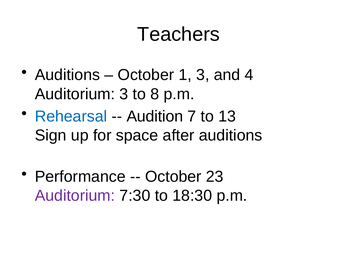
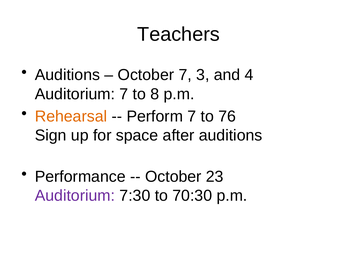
October 1: 1 -> 7 (185, 75)
Auditorium 3: 3 -> 7 (124, 94)
Rehearsal colour: blue -> orange (71, 116)
Audition: Audition -> Perform (155, 116)
13: 13 -> 76 (227, 116)
18:30: 18:30 -> 70:30 (192, 196)
